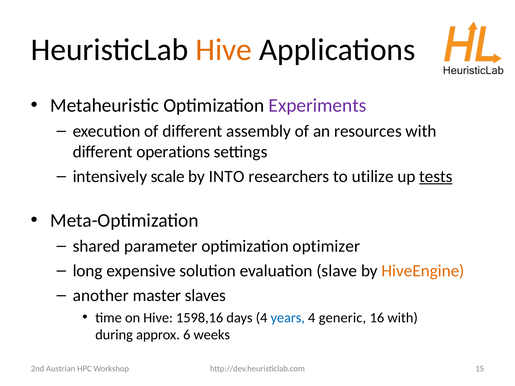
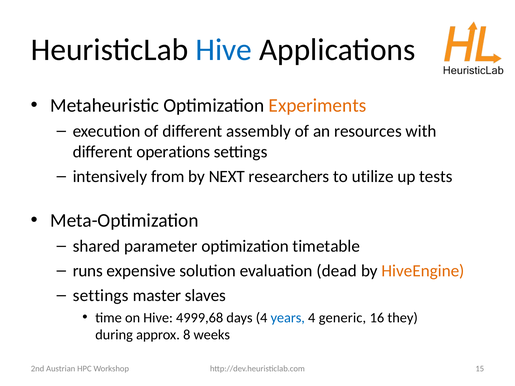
Hive colour: orange -> blue (224, 50)
Experiments colour: purple -> orange (317, 106)
scale: scale -> from (168, 177)
INTO: INTO -> NEXT (227, 177)
tests underline: present -> none (436, 177)
optimizer: optimizer -> timetable (326, 246)
long: long -> runs (88, 271)
slave: slave -> dead (337, 271)
another: another -> settings (101, 296)
1598,16: 1598,16 -> 4999,68 (200, 318)
16 with: with -> they (403, 318)
6: 6 -> 8 (187, 335)
